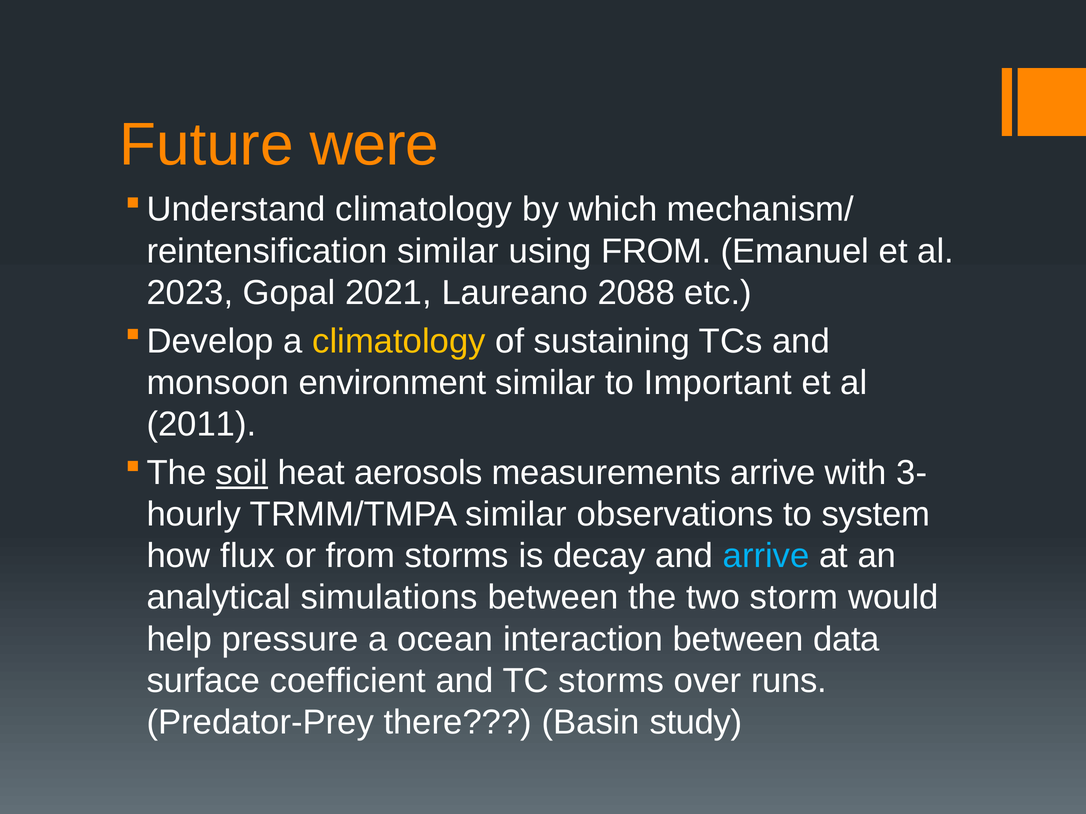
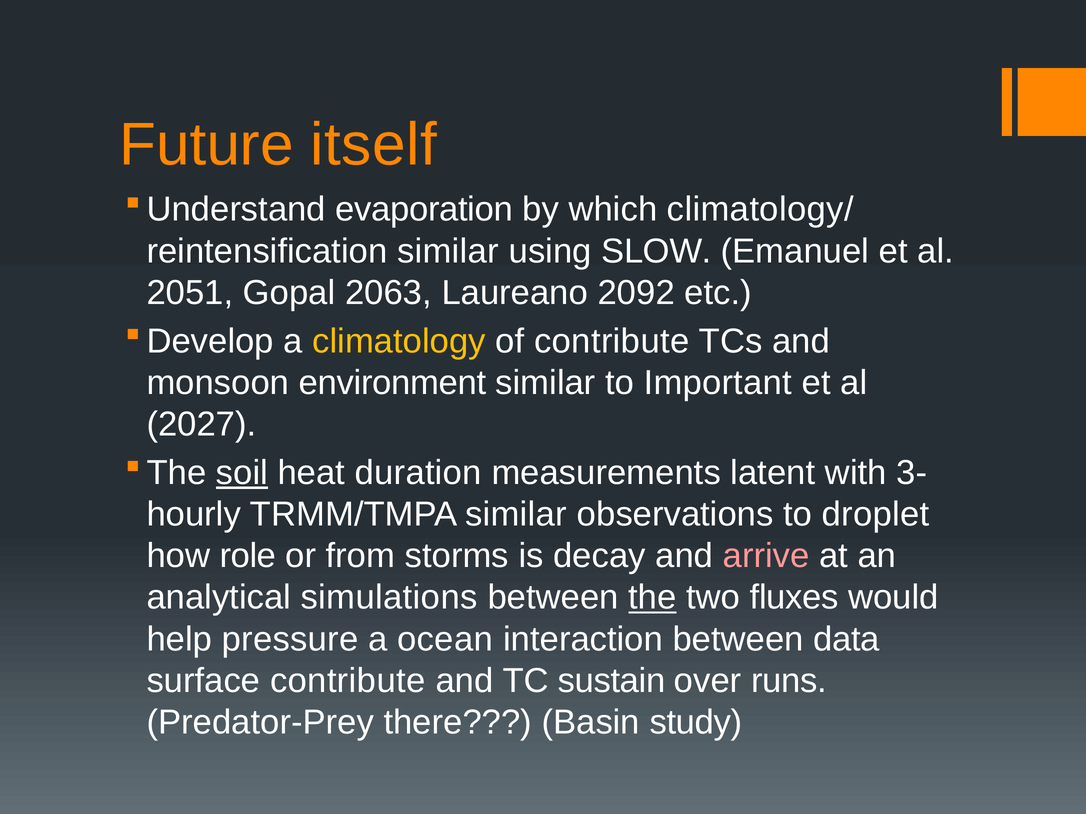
were: were -> itself (374, 145)
climatology: climatology -> evaporation (424, 210)
mechanism/: mechanism/ -> climatology/ (760, 210)
using FROM: FROM -> SLOW (656, 251)
2023: 2023 -> 2051 (190, 293)
2021: 2021 -> 2063 (388, 293)
2088: 2088 -> 2092 (636, 293)
of sustaining: sustaining -> contribute (612, 341)
2011: 2011 -> 2027 (202, 425)
aerosols: aerosols -> duration (418, 473)
measurements arrive: arrive -> latent (773, 473)
system: system -> droplet (876, 515)
flux: flux -> role (248, 556)
arrive colour: light blue -> pink (766, 556)
the underline: none -> present (652, 598)
storm: storm -> fluxes (794, 598)
surface coefficient: coefficient -> contribute (348, 681)
TC storms: storms -> sustain (612, 681)
